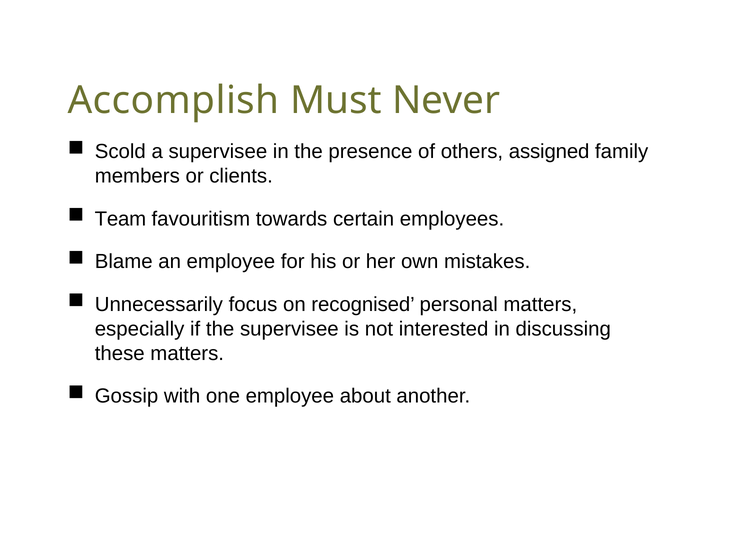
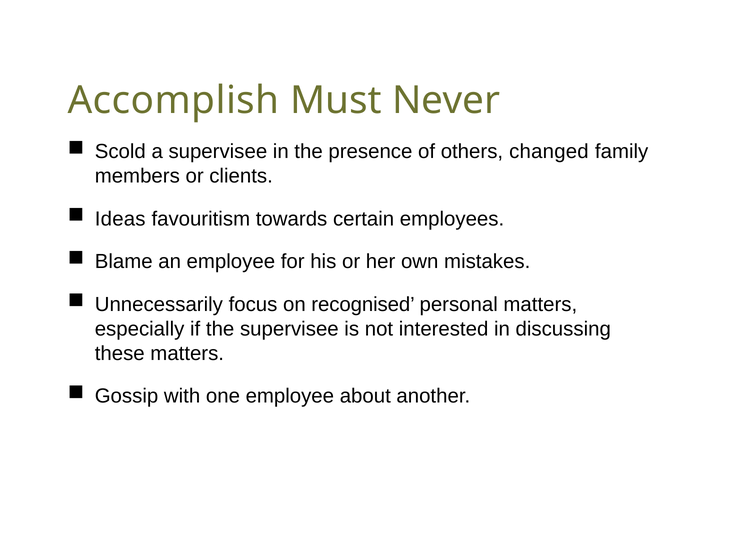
assigned: assigned -> changed (549, 152)
Team: Team -> Ideas (120, 219)
